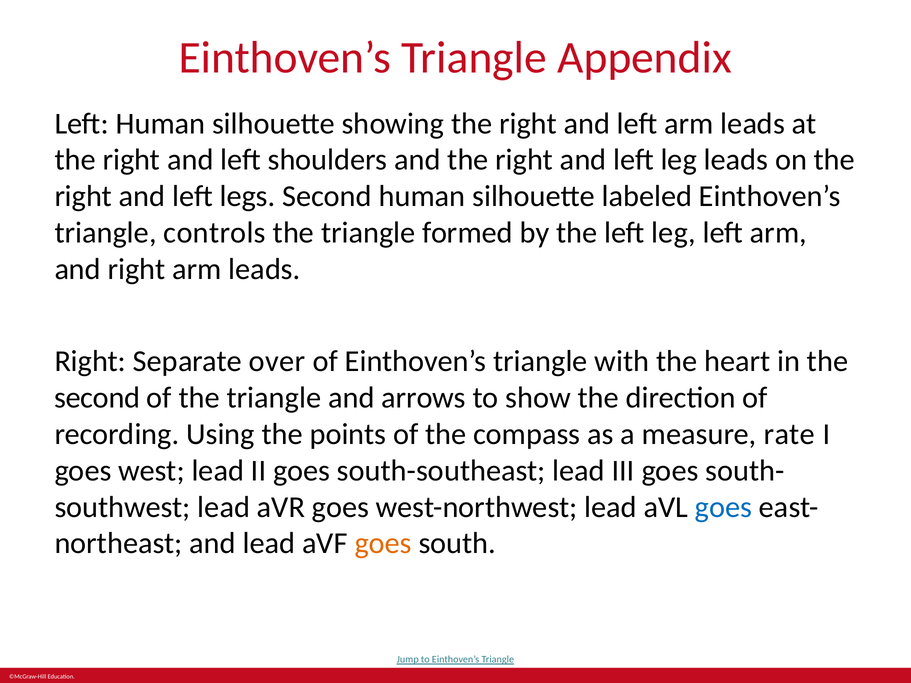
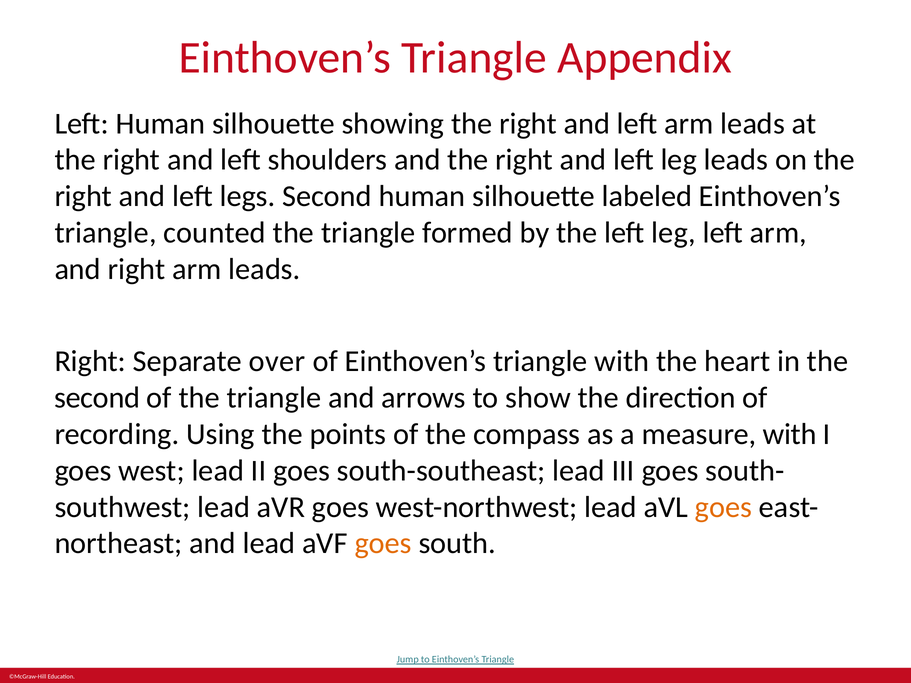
controls: controls -> counted (215, 233)
measure rate: rate -> with (790, 434)
goes colour: blue -> orange (723, 507)
